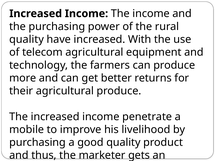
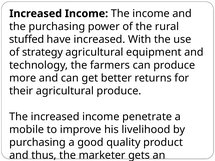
quality: quality -> stuffed (27, 39)
telecom: telecom -> strategy (42, 52)
